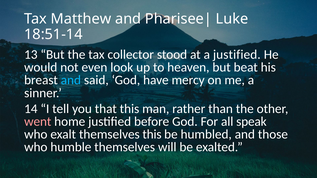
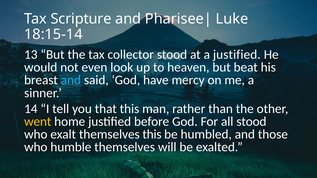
Matthew: Matthew -> Scripture (81, 19)
18:51-14: 18:51-14 -> 18:15-14 (53, 34)
went colour: pink -> yellow (38, 122)
all speak: speak -> stood (251, 122)
